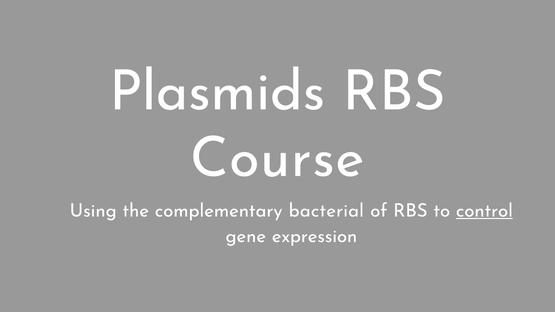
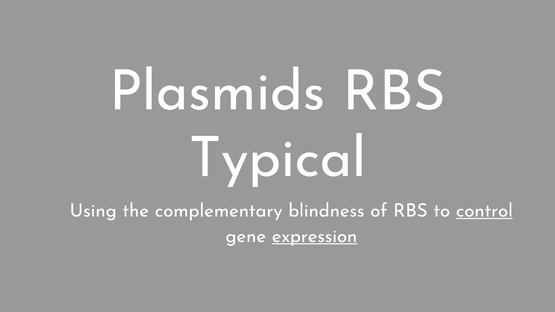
Course: Course -> Typical (278, 158)
bacterial: bacterial -> blindness (326, 211)
expression underline: none -> present (315, 236)
